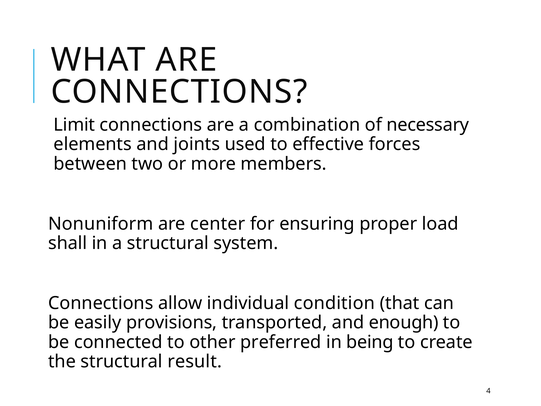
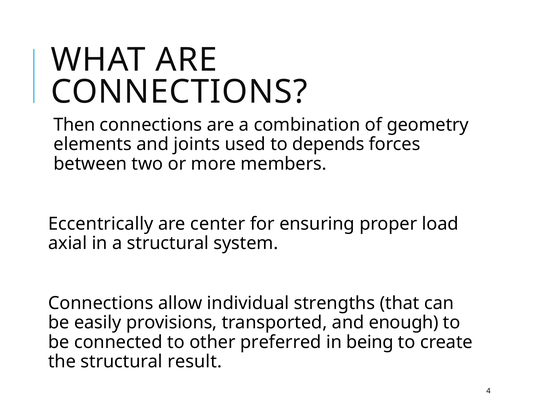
Limit: Limit -> Then (74, 125)
necessary: necessary -> geometry (428, 125)
effective: effective -> depends (328, 144)
Nonuniform: Nonuniform -> Eccentrically (101, 224)
shall: shall -> axial (68, 243)
condition: condition -> strengths (334, 303)
